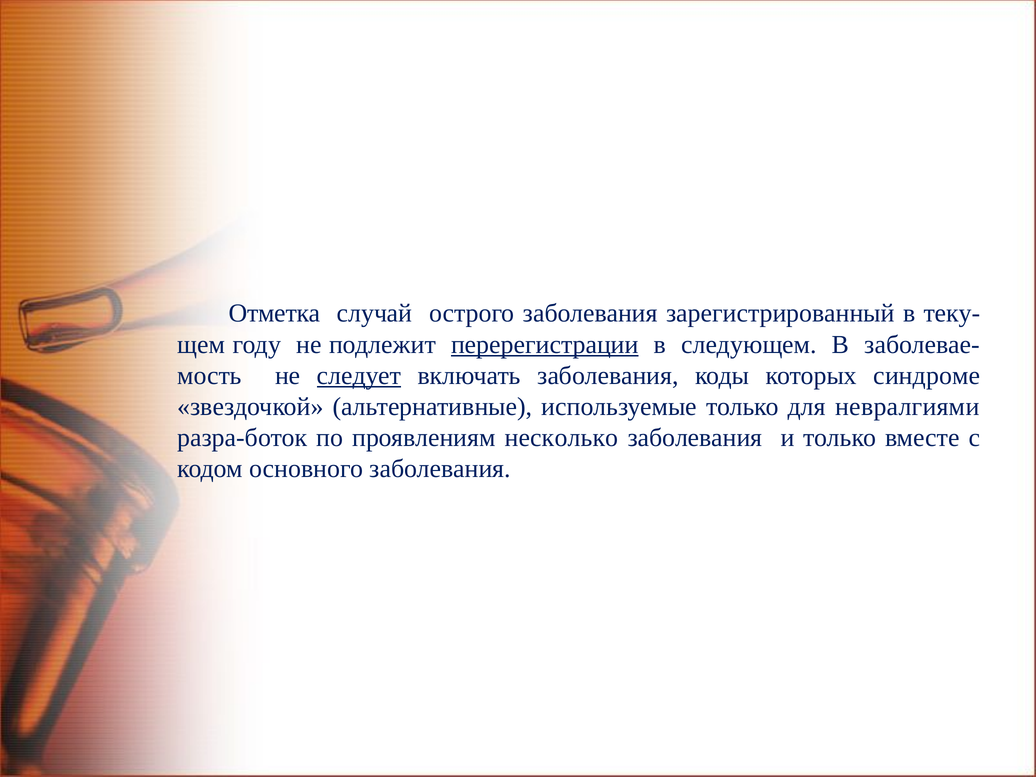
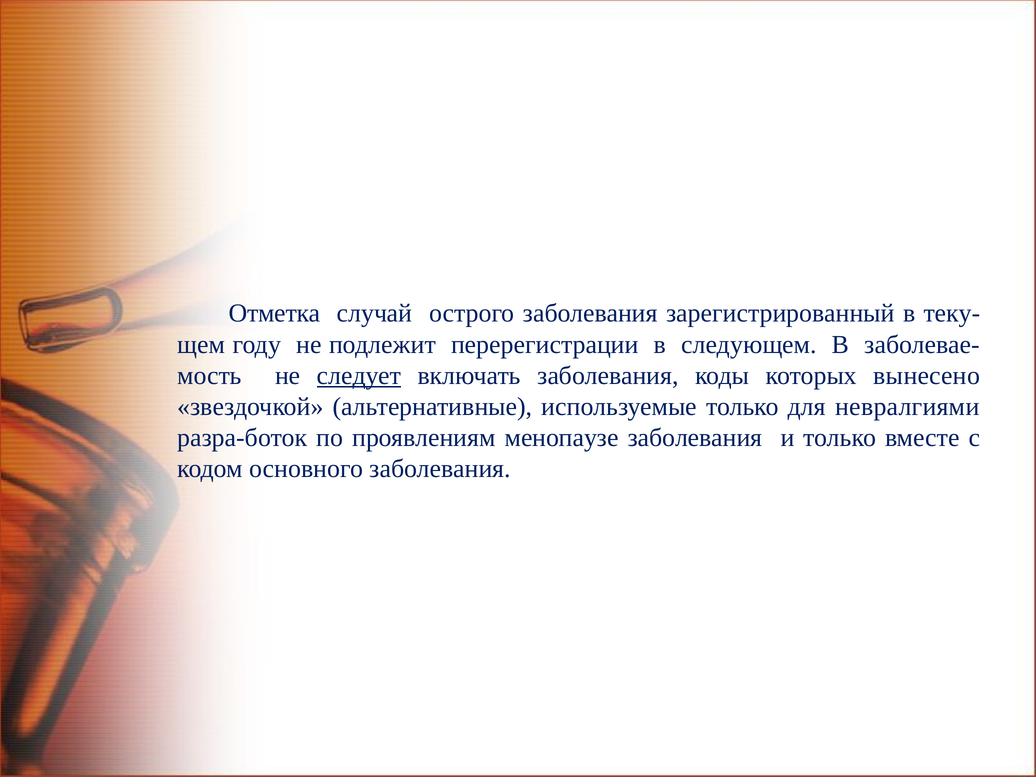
перерегистрации underline: present -> none (545, 345)
синдроме: синдроме -> вынесено (927, 376)
несколько: несколько -> менопаузе (562, 438)
